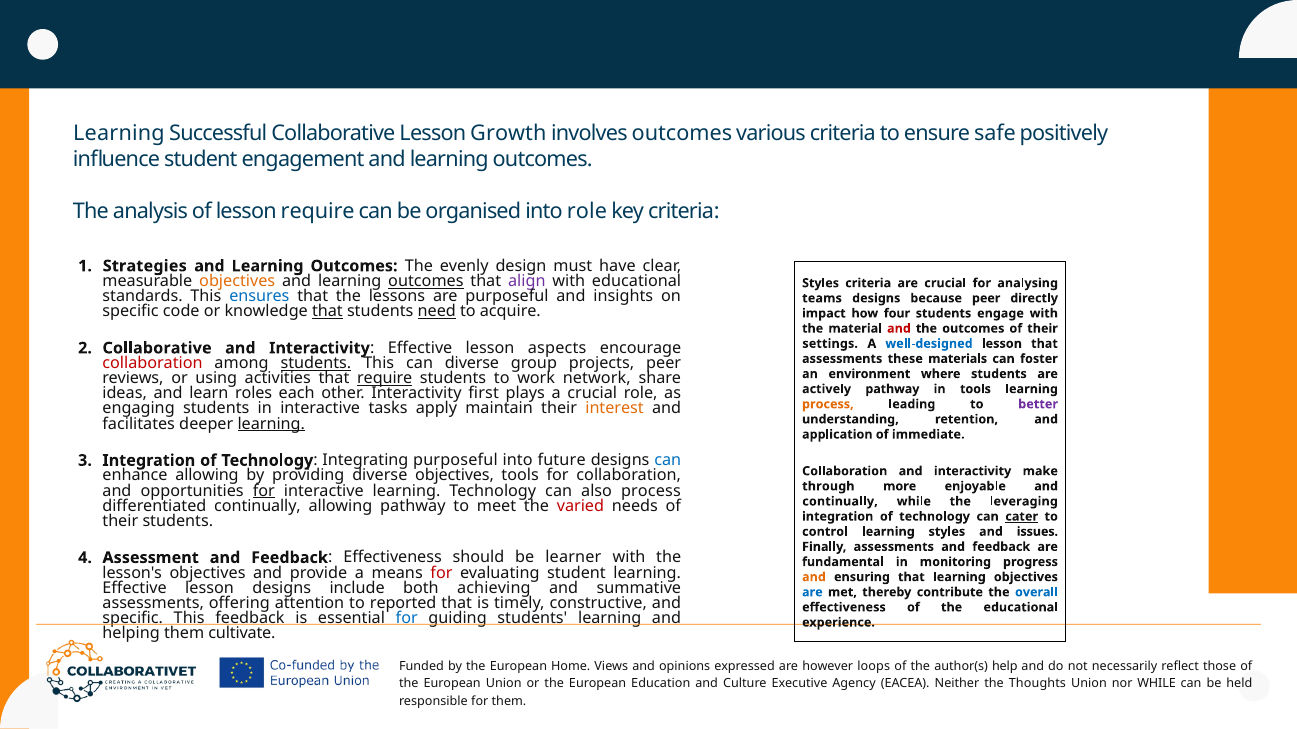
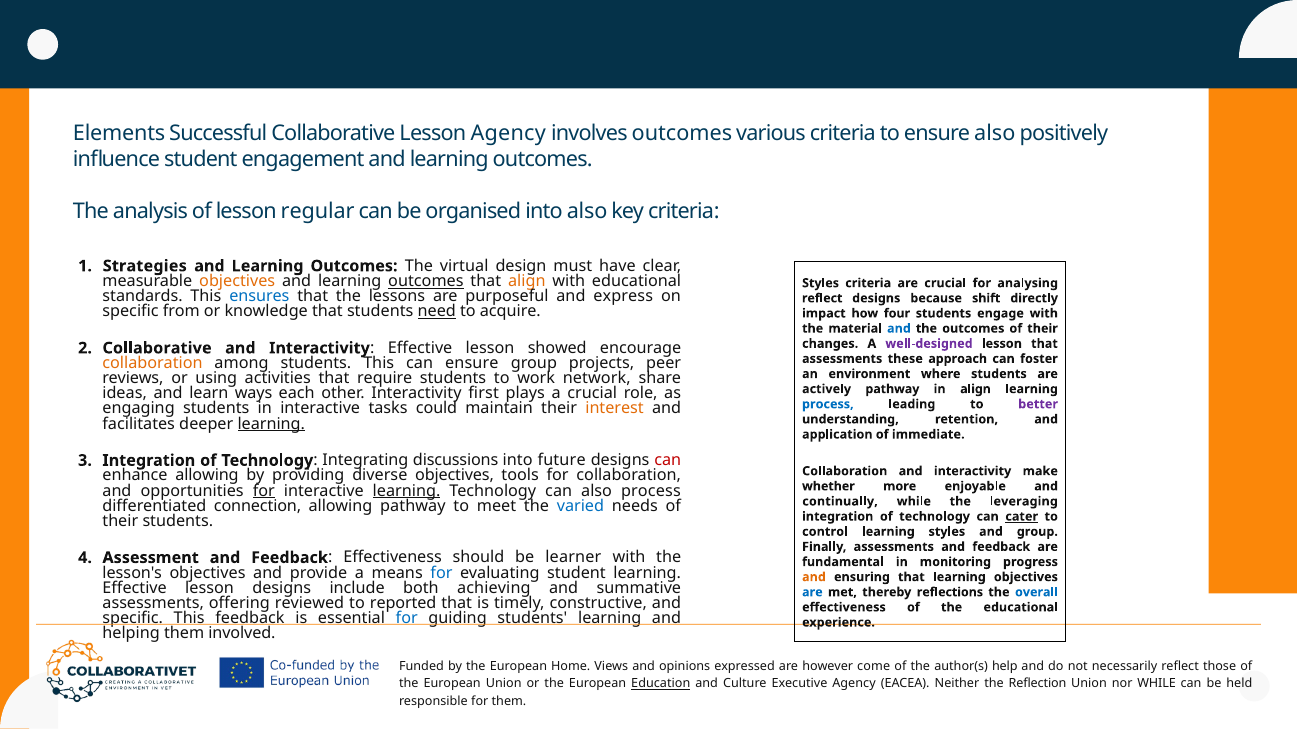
Learning: Learning -> Elements (119, 133)
Lesson Growth: Growth -> Agency (508, 133)
ensure safe: safe -> also (995, 133)
lesson require: require -> regular (318, 211)
into role: role -> also (587, 211)
evenly: evenly -> virtual (464, 266)
align colour: purple -> orange (527, 281)
insights: insights -> express (623, 296)
teams: teams -> reflect (822, 298)
because peer: peer -> shift (986, 298)
code: code -> from (181, 312)
that underline: present -> none (327, 312)
and colour: red -> blue (899, 329)
settings: settings -> changes (830, 344)
well-designed colour: blue -> purple (929, 344)
aspects: aspects -> showed (557, 348)
materials: materials -> approach (958, 359)
collaboration colour: red -> orange (153, 363)
students underline: present -> none (316, 363)
can diverse: diverse -> ensure (472, 363)
require underline: present -> none (385, 379)
in tools: tools -> align (975, 389)
roles: roles -> ways (254, 394)
process colour: orange -> blue (828, 404)
apply: apply -> could (437, 409)
Integrating purposeful: purposeful -> discussions (456, 461)
can colour: blue -> red (668, 461)
through: through -> whether (828, 487)
learning underline: none -> present (407, 491)
differentiated continually: continually -> connection (258, 506)
varied colour: red -> blue (580, 506)
and issues: issues -> group (1037, 532)
for colour: red -> blue (441, 573)
contribute: contribute -> reflections (950, 593)
attention: attention -> reviewed (310, 603)
cultivate: cultivate -> involved (242, 634)
loops: loops -> come (874, 666)
Education underline: none -> present (661, 684)
Thoughts: Thoughts -> Reflection (1038, 684)
